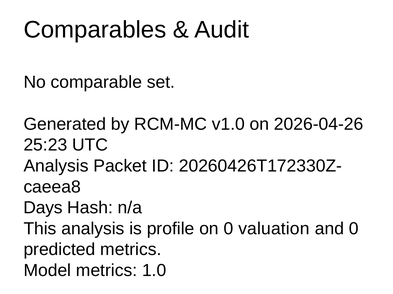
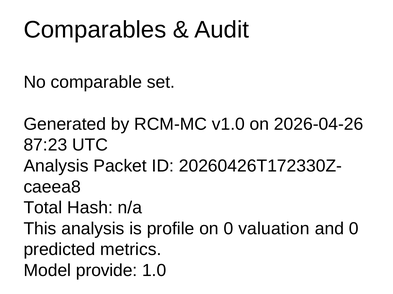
25:23: 25:23 -> 87:23 (45, 145)
Days: Days -> Total (43, 208)
Model metrics: metrics -> provide (107, 271)
